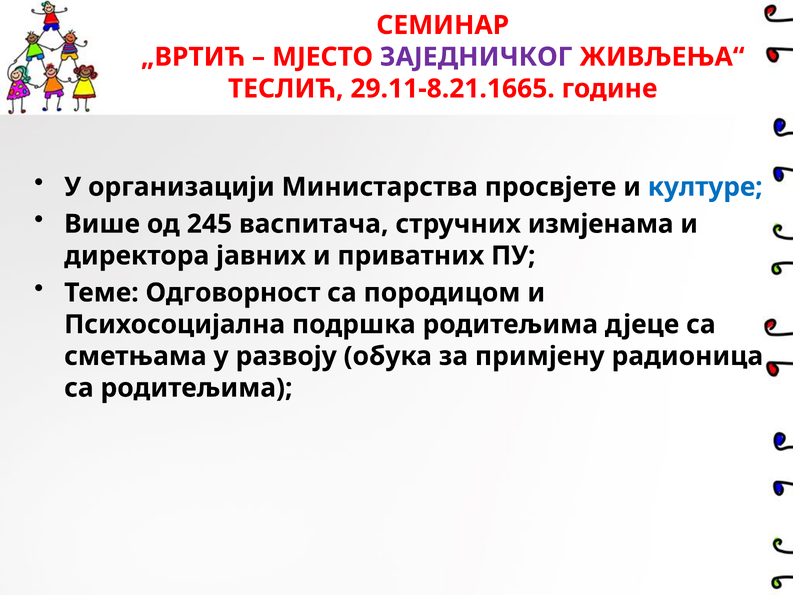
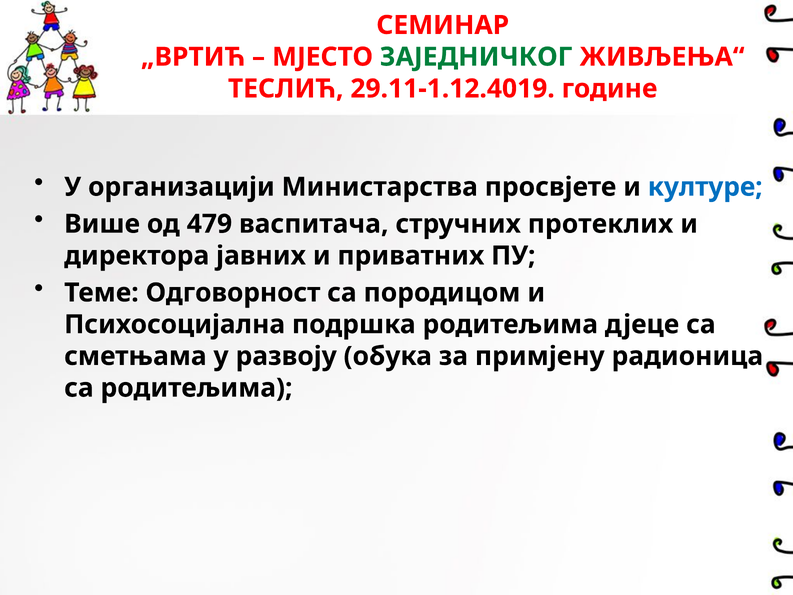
ЗАЈЕДНИЧКОГ colour: purple -> green (476, 57)
29.11-8.21.1665: 29.11-8.21.1665 -> 29.11-1.12.4019 (453, 89)
245: 245 -> 479 (209, 224)
измјенама: измјенама -> протеклих (600, 224)
